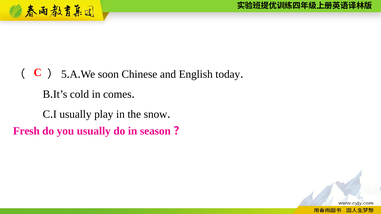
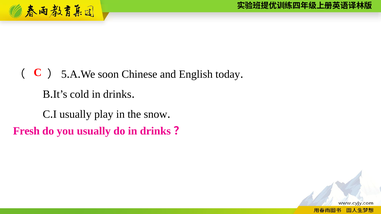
cold in comes: comes -> drinks (117, 94)
do in season: season -> drinks (155, 131)
